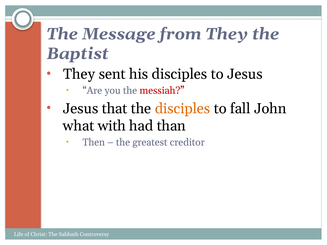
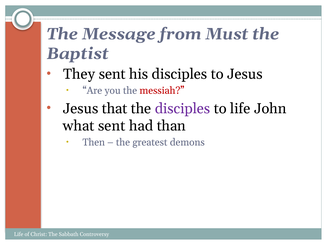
from They: They -> Must (227, 34)
disciples colour: orange -> purple (183, 109)
to fall: fall -> life (240, 109)
what with: with -> sent (112, 126)
creditor: creditor -> demons (187, 142)
